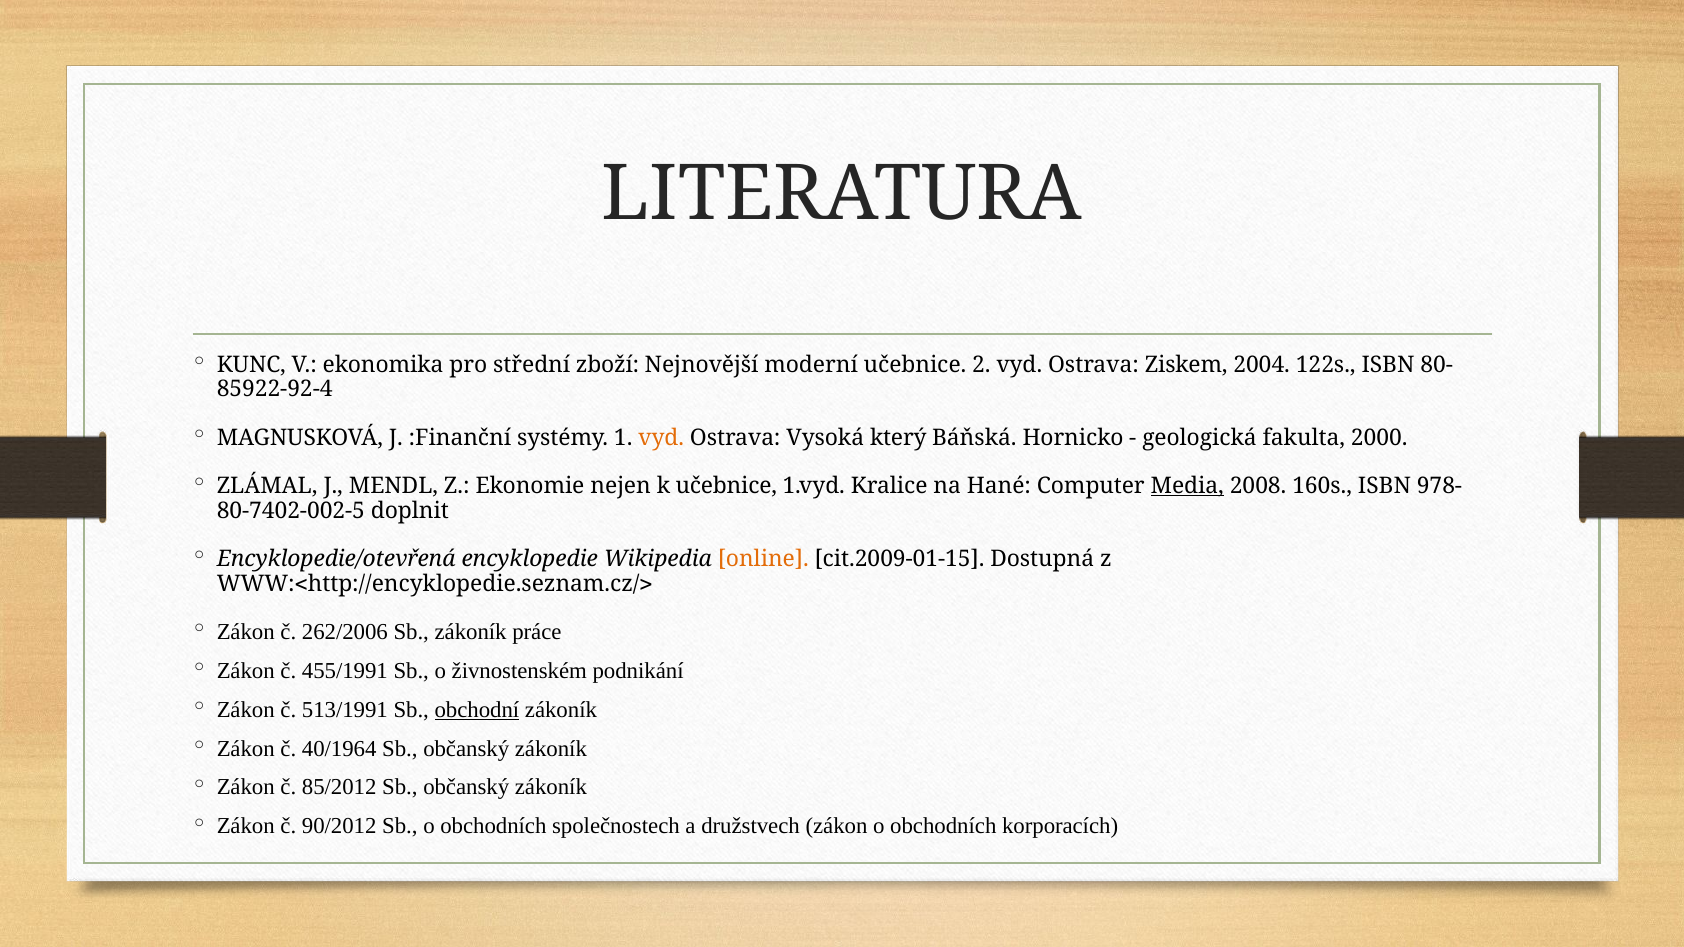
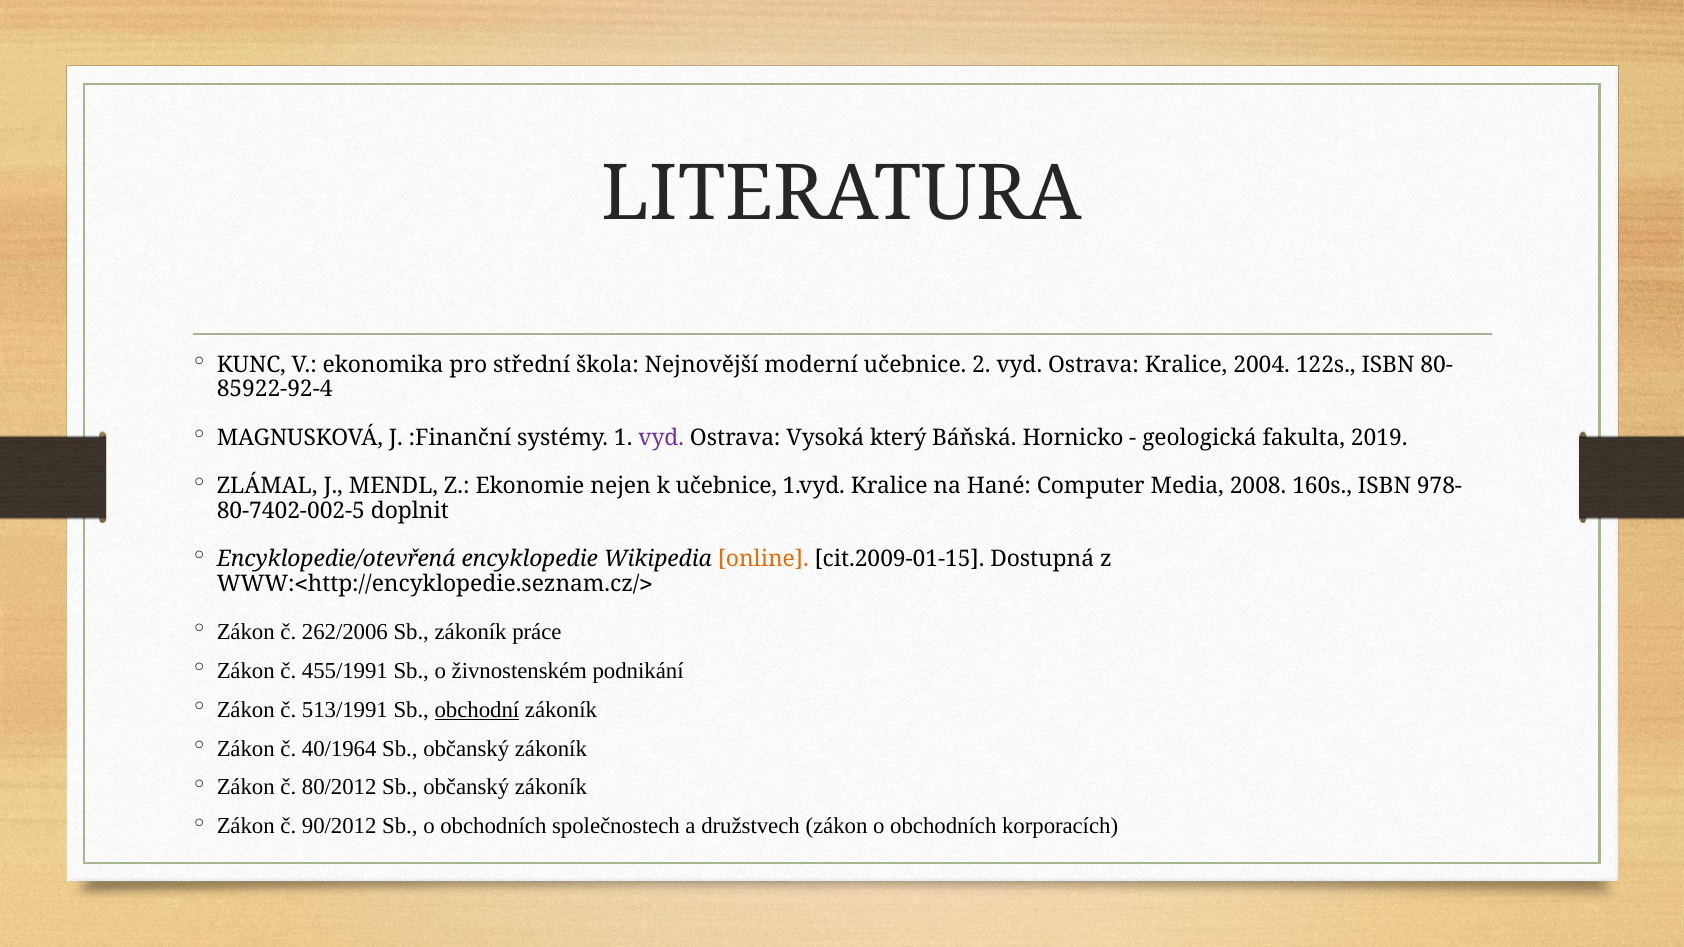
zboží: zboží -> škola (608, 365)
Ostrava Ziskem: Ziskem -> Kralice (1186, 365)
vyd colour: orange -> purple (661, 438)
2000: 2000 -> 2019 (1379, 438)
Media underline: present -> none (1187, 486)
85/2012: 85/2012 -> 80/2012 (339, 788)
